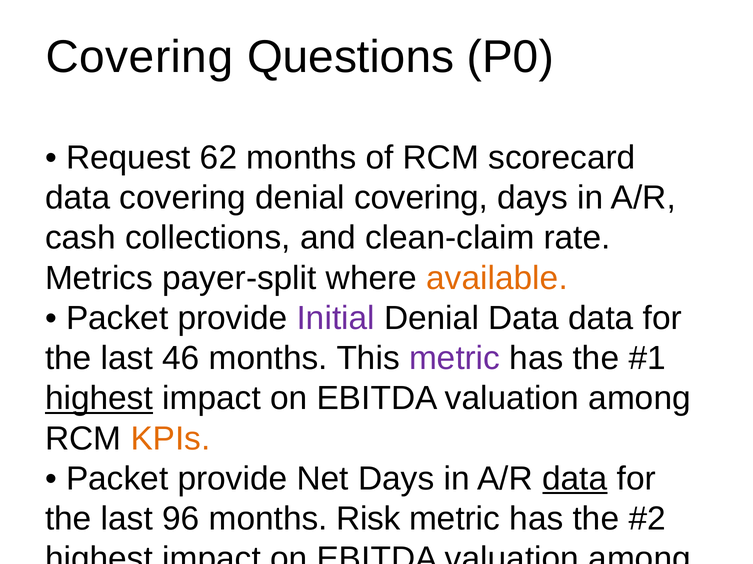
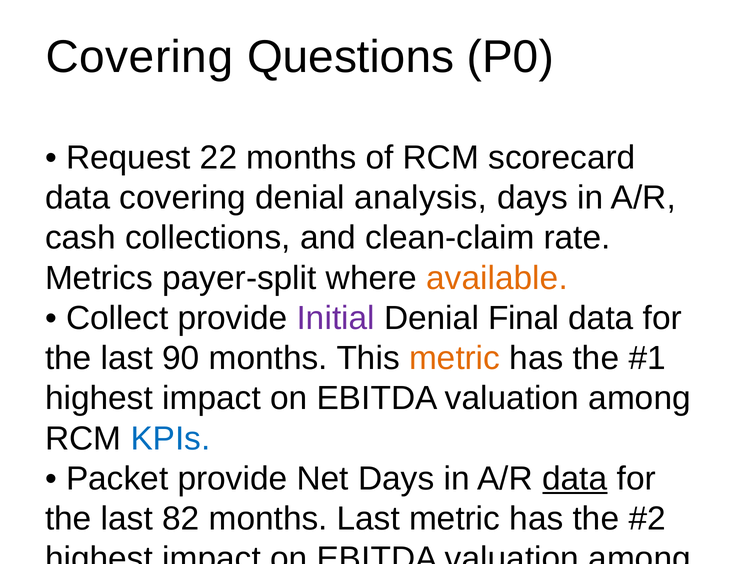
62: 62 -> 22 (219, 158)
denial covering: covering -> analysis (421, 198)
Packet: Packet -> Collect (117, 319)
Denial Data: Data -> Final (524, 319)
46: 46 -> 90 (181, 359)
metric colour: purple -> orange (455, 359)
highest underline: present -> none (99, 399)
KPIs colour: orange -> blue (171, 439)
96: 96 -> 82 (181, 519)
months Risk: Risk -> Last (368, 519)
